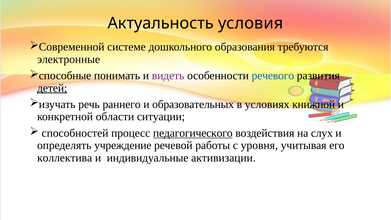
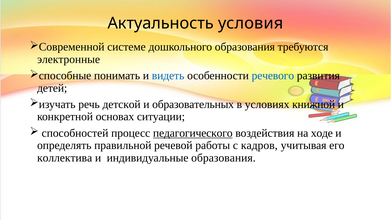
видеть colour: purple -> blue (168, 76)
детей underline: present -> none (52, 88)
раннего: раннего -> детской (122, 104)
области: области -> основах (115, 117)
слух: слух -> ходе (322, 133)
учреждение: учреждение -> правильной (123, 145)
уровня: уровня -> кадров (259, 145)
индивидуальные активизации: активизации -> образования (223, 158)
